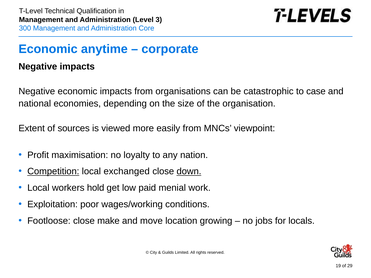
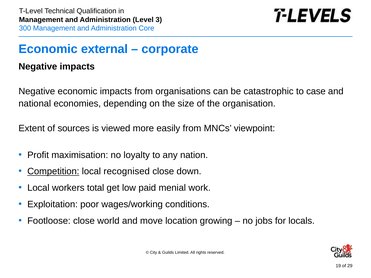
anytime: anytime -> external (104, 49)
exchanged: exchanged -> recognised (127, 172)
down underline: present -> none (189, 172)
hold: hold -> total (96, 188)
make: make -> world (108, 221)
